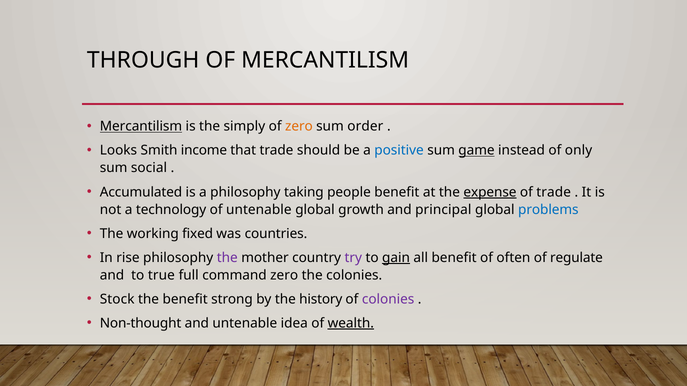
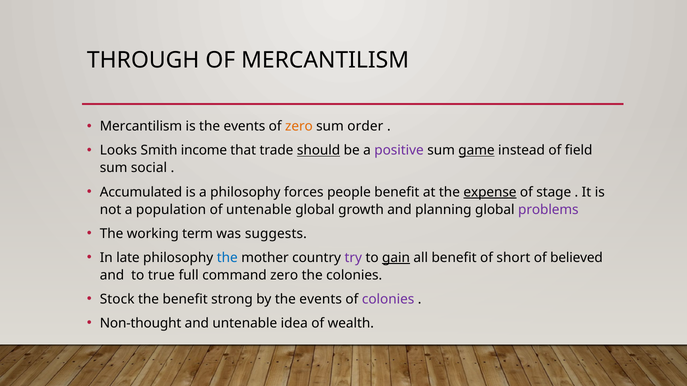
Mercantilism underline: present -> none (141, 127)
is the simply: simply -> events (244, 127)
should underline: none -> present (319, 151)
positive colour: blue -> purple (399, 151)
only: only -> field (579, 151)
taking: taking -> forces (304, 192)
of trade: trade -> stage (554, 192)
technology: technology -> population (171, 210)
principal: principal -> planning (443, 210)
problems colour: blue -> purple (548, 210)
fixed: fixed -> term (198, 234)
countries: countries -> suggests (276, 234)
rise: rise -> late (128, 258)
the colour: purple -> blue (227, 258)
often: often -> short (513, 258)
regulate: regulate -> believed (576, 258)
by the history: history -> events (321, 300)
wealth underline: present -> none (351, 324)
